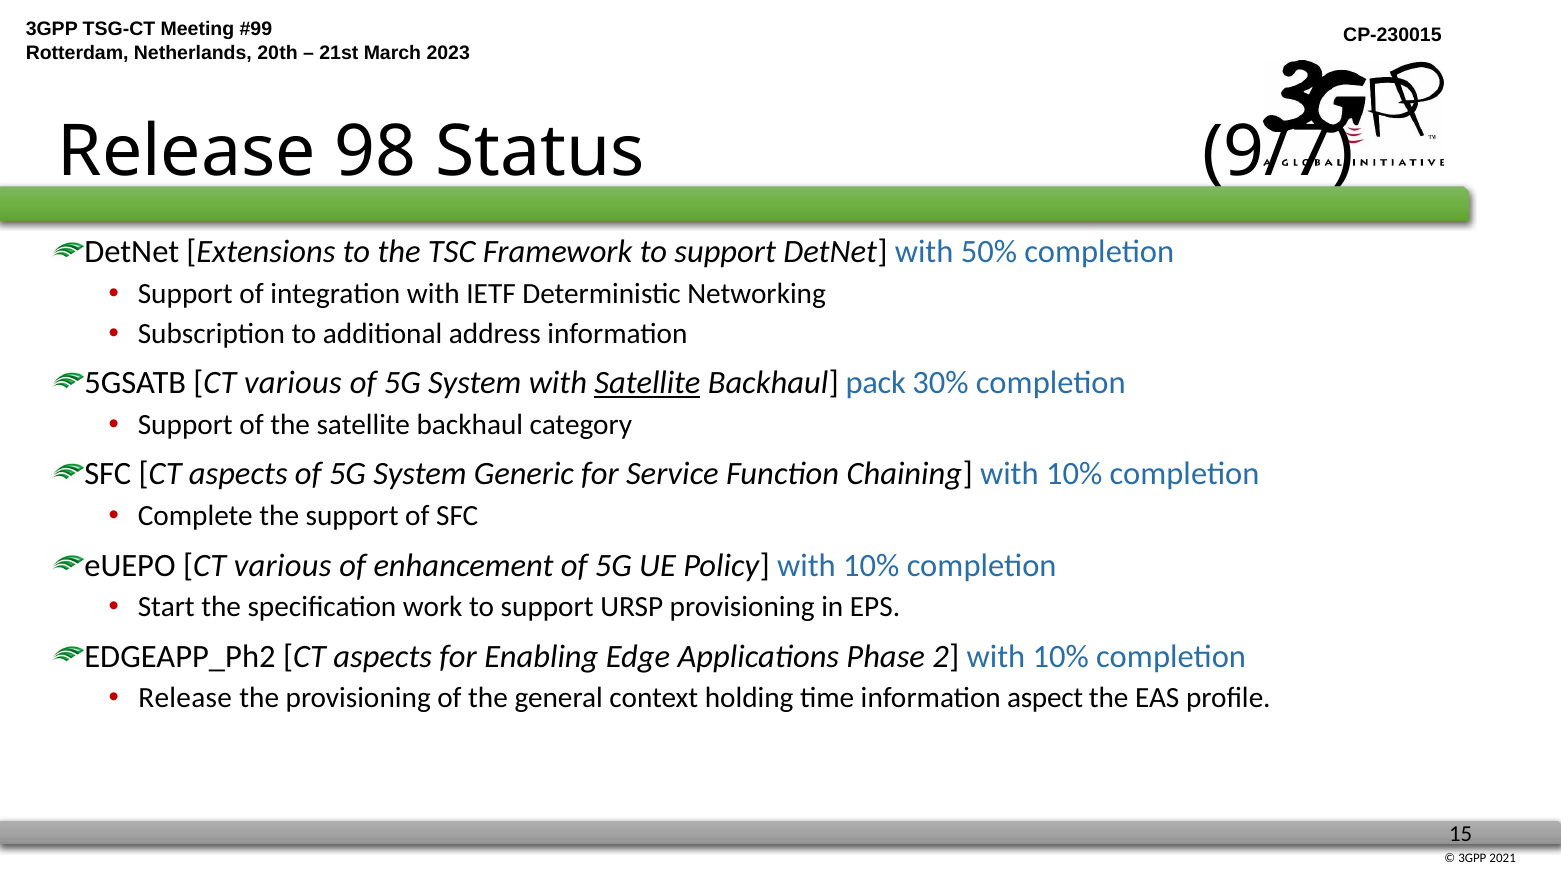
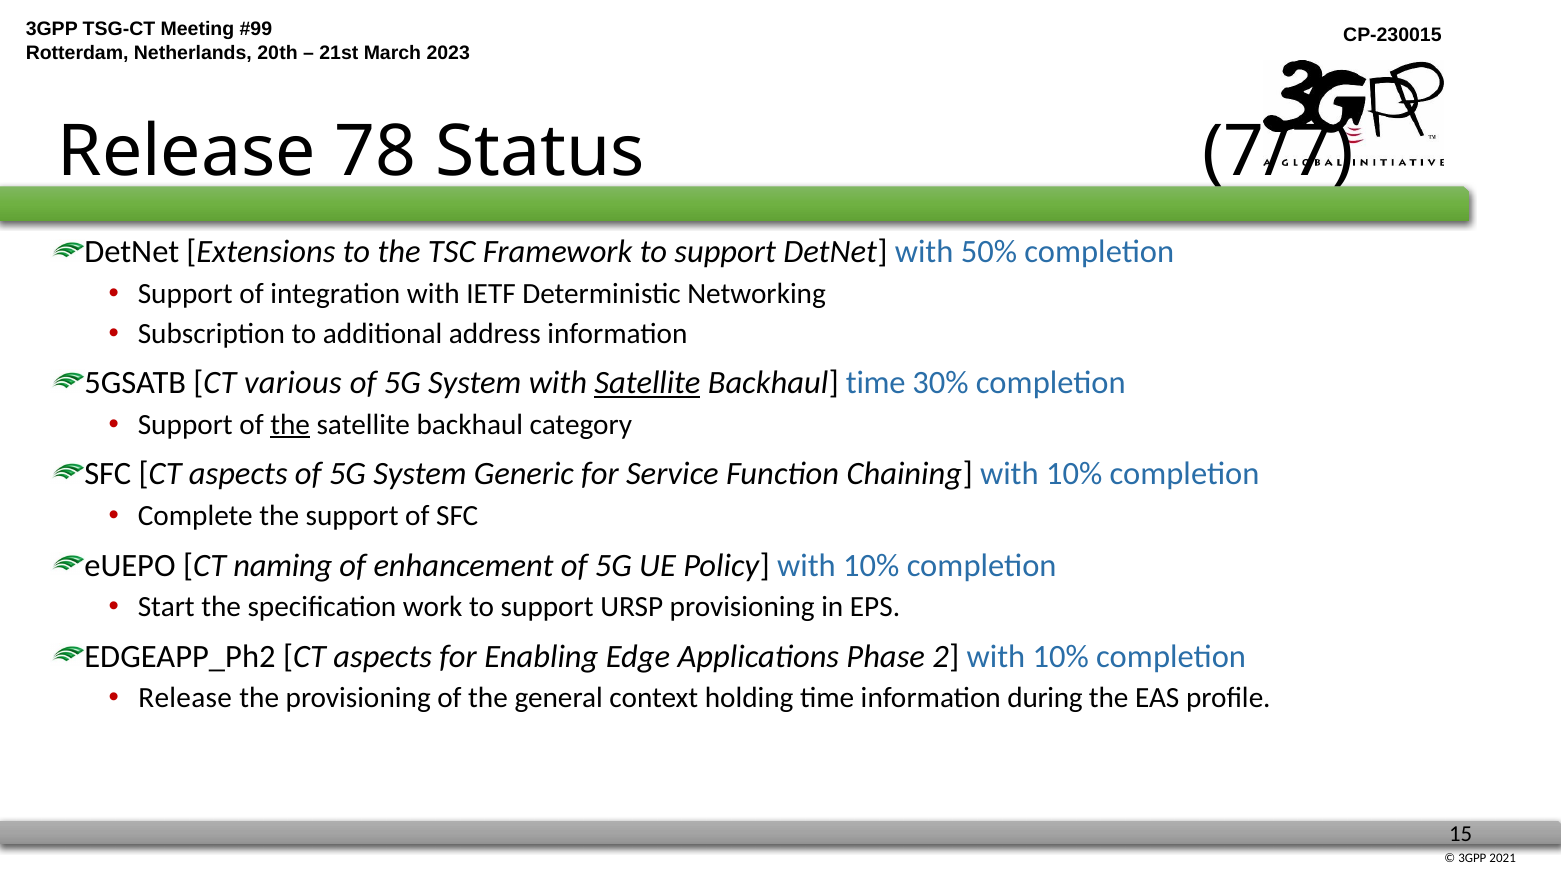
98: 98 -> 78 (376, 152)
9/7: 9/7 -> 7/7 (1278, 152)
Backhaul pack: pack -> time (876, 383)
the underline: none -> present (290, 425)
eUEPO CT various: various -> naming (283, 565)
aspect: aspect -> during (1045, 698)
